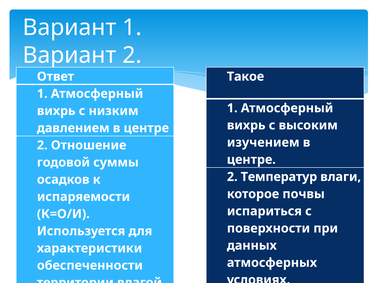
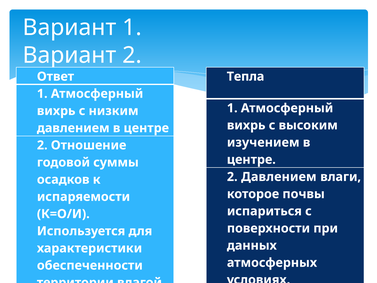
Такое: Такое -> Тепла (246, 76)
2 Температур: Температур -> Давлением (279, 177)
